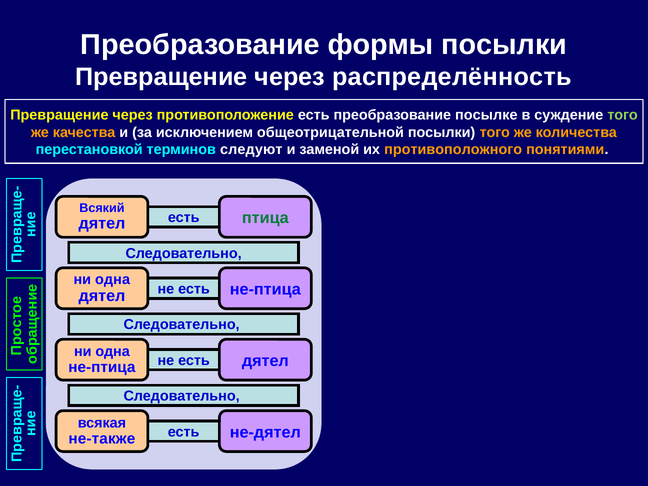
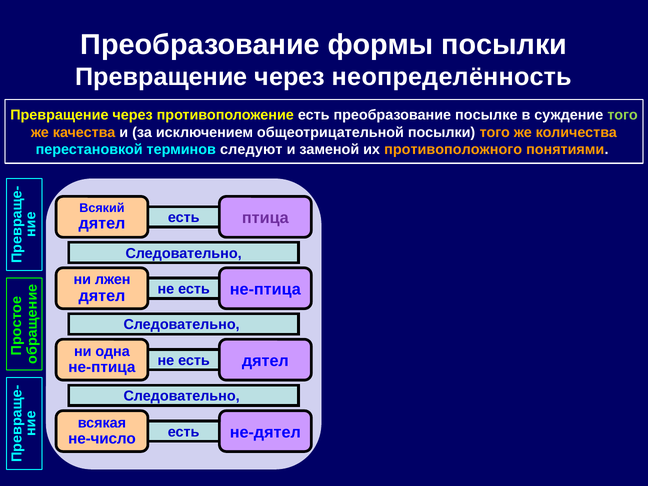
распределённость: распределённость -> неопределённость (452, 77)
птица colour: green -> purple (265, 218)
одна: одна -> лжен (113, 279)
не-также: не-также -> не-число (102, 439)
